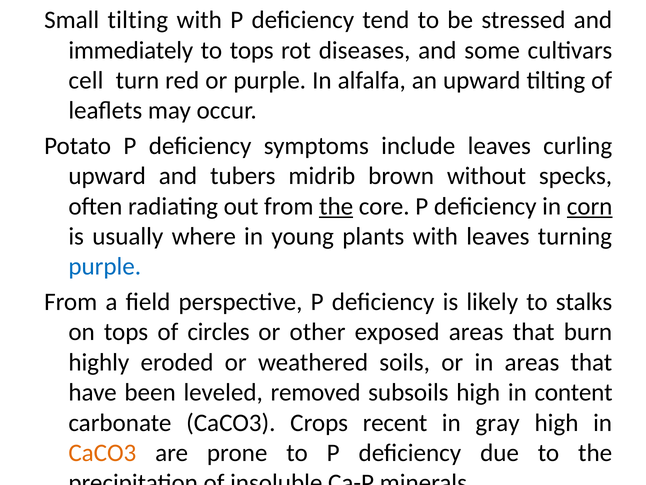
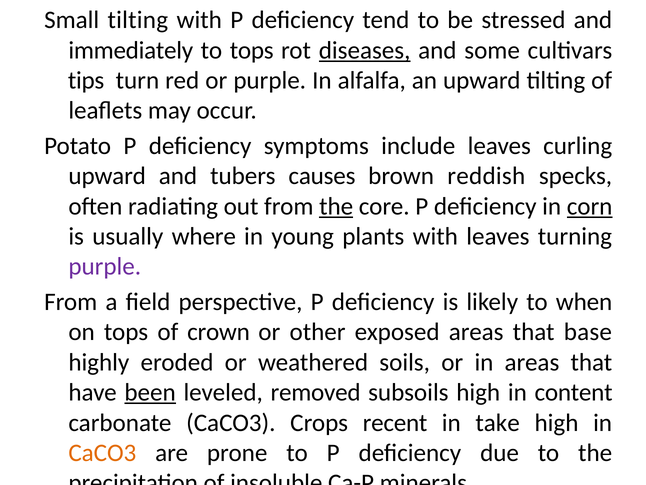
diseases underline: none -> present (365, 50)
cell: cell -> tips (86, 80)
midrib: midrib -> causes (322, 176)
without: without -> reddish (486, 176)
purple colour: blue -> purple (105, 266)
stalks: stalks -> when (584, 302)
circles: circles -> crown (219, 332)
burn: burn -> base (588, 332)
been underline: none -> present (150, 392)
gray: gray -> take (498, 422)
